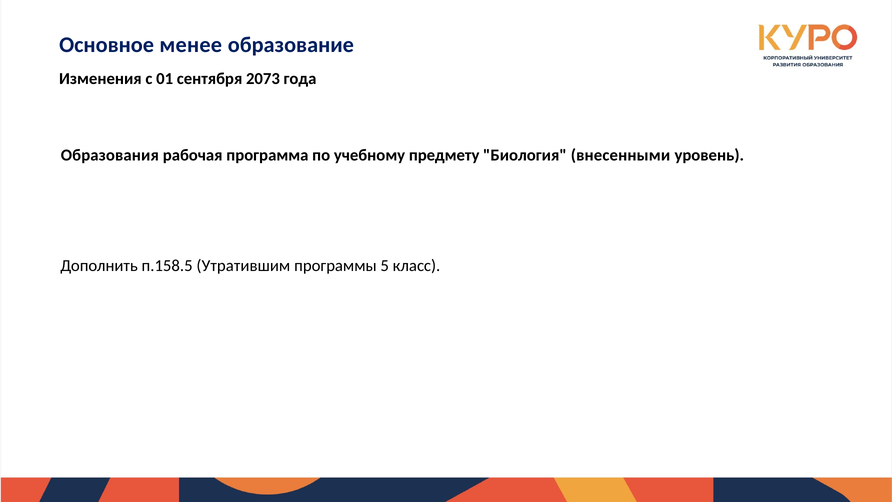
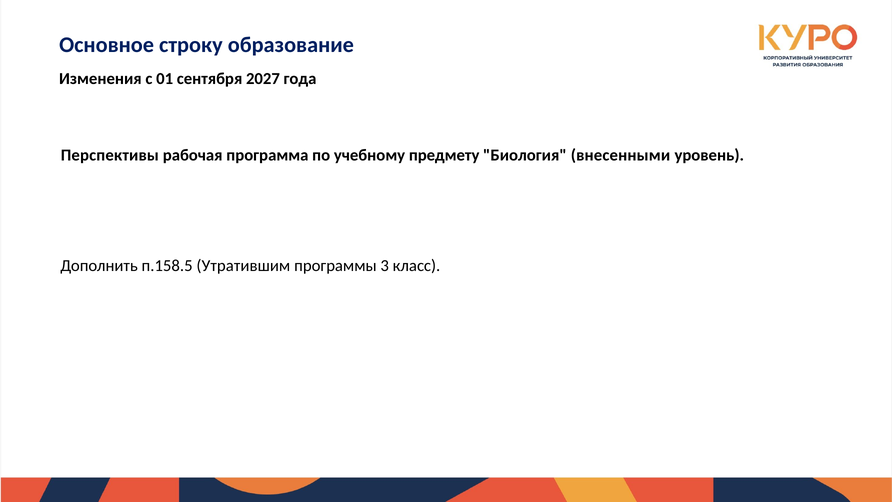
менее: менее -> строку (191, 45)
2073: 2073 -> 2027 (263, 79)
Образования: Образования -> Перспективы (110, 155)
5: 5 -> 3 (385, 265)
